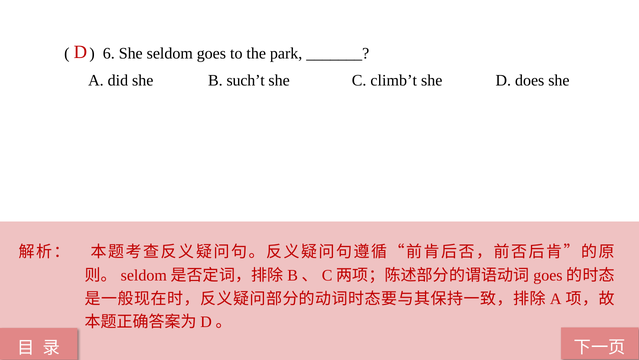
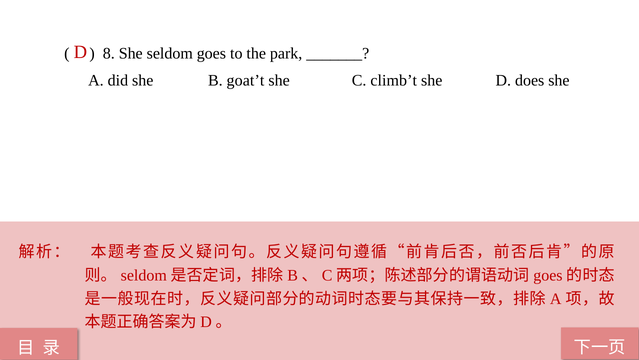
6: 6 -> 8 (109, 53)
such’t: such’t -> goat’t (245, 80)
